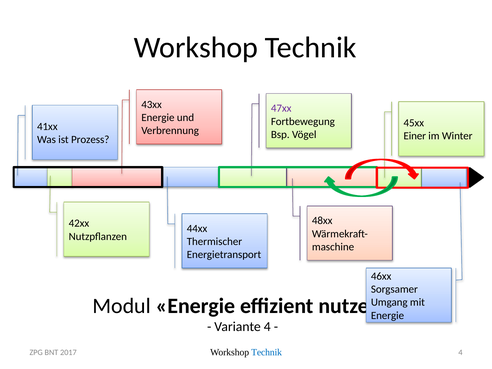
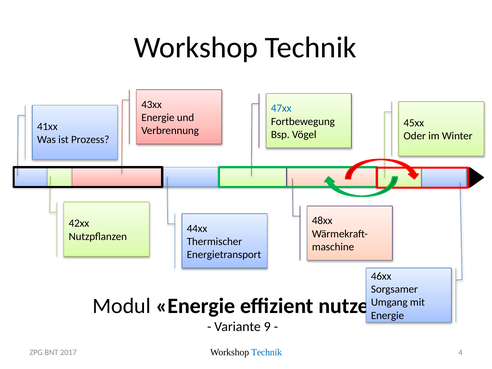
47xx colour: purple -> blue (281, 108)
Einer: Einer -> Oder (415, 136)
Variante 4: 4 -> 9 (267, 327)
